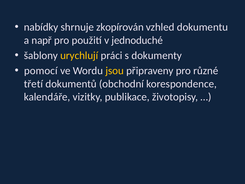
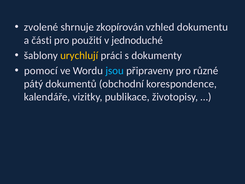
nabídky: nabídky -> zvolené (41, 27)
např: např -> části (42, 40)
jsou colour: yellow -> light blue (115, 71)
třetí: třetí -> pátý (34, 84)
